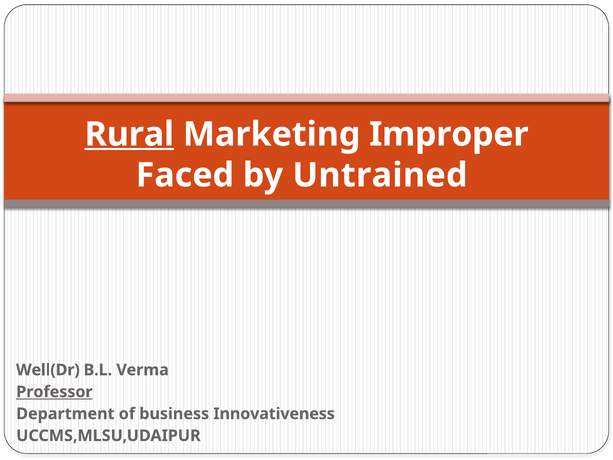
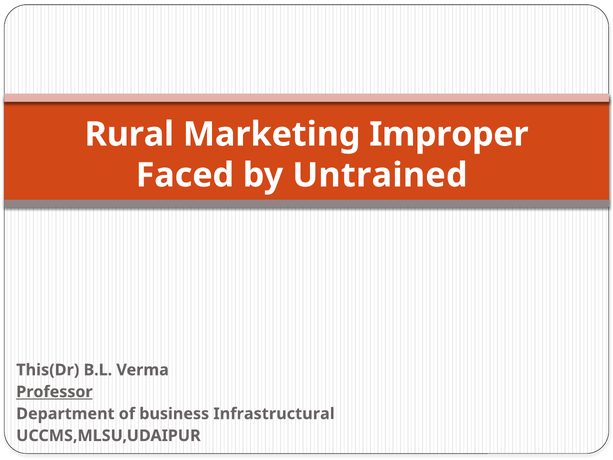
Rural underline: present -> none (129, 134)
Well(Dr: Well(Dr -> This(Dr (48, 370)
Innovativeness: Innovativeness -> Infrastructural (274, 414)
